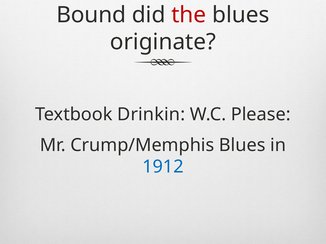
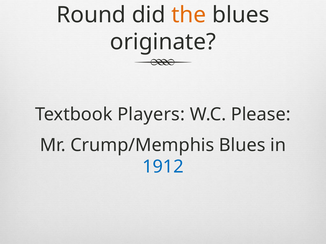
Bound: Bound -> Round (91, 15)
the colour: red -> orange (189, 15)
Drinkin: Drinkin -> Players (151, 115)
